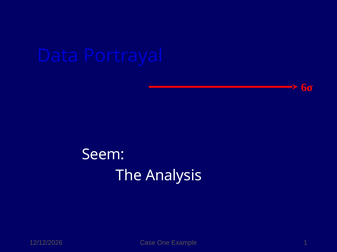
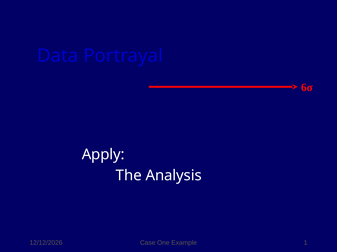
Seem: Seem -> Apply (103, 155)
